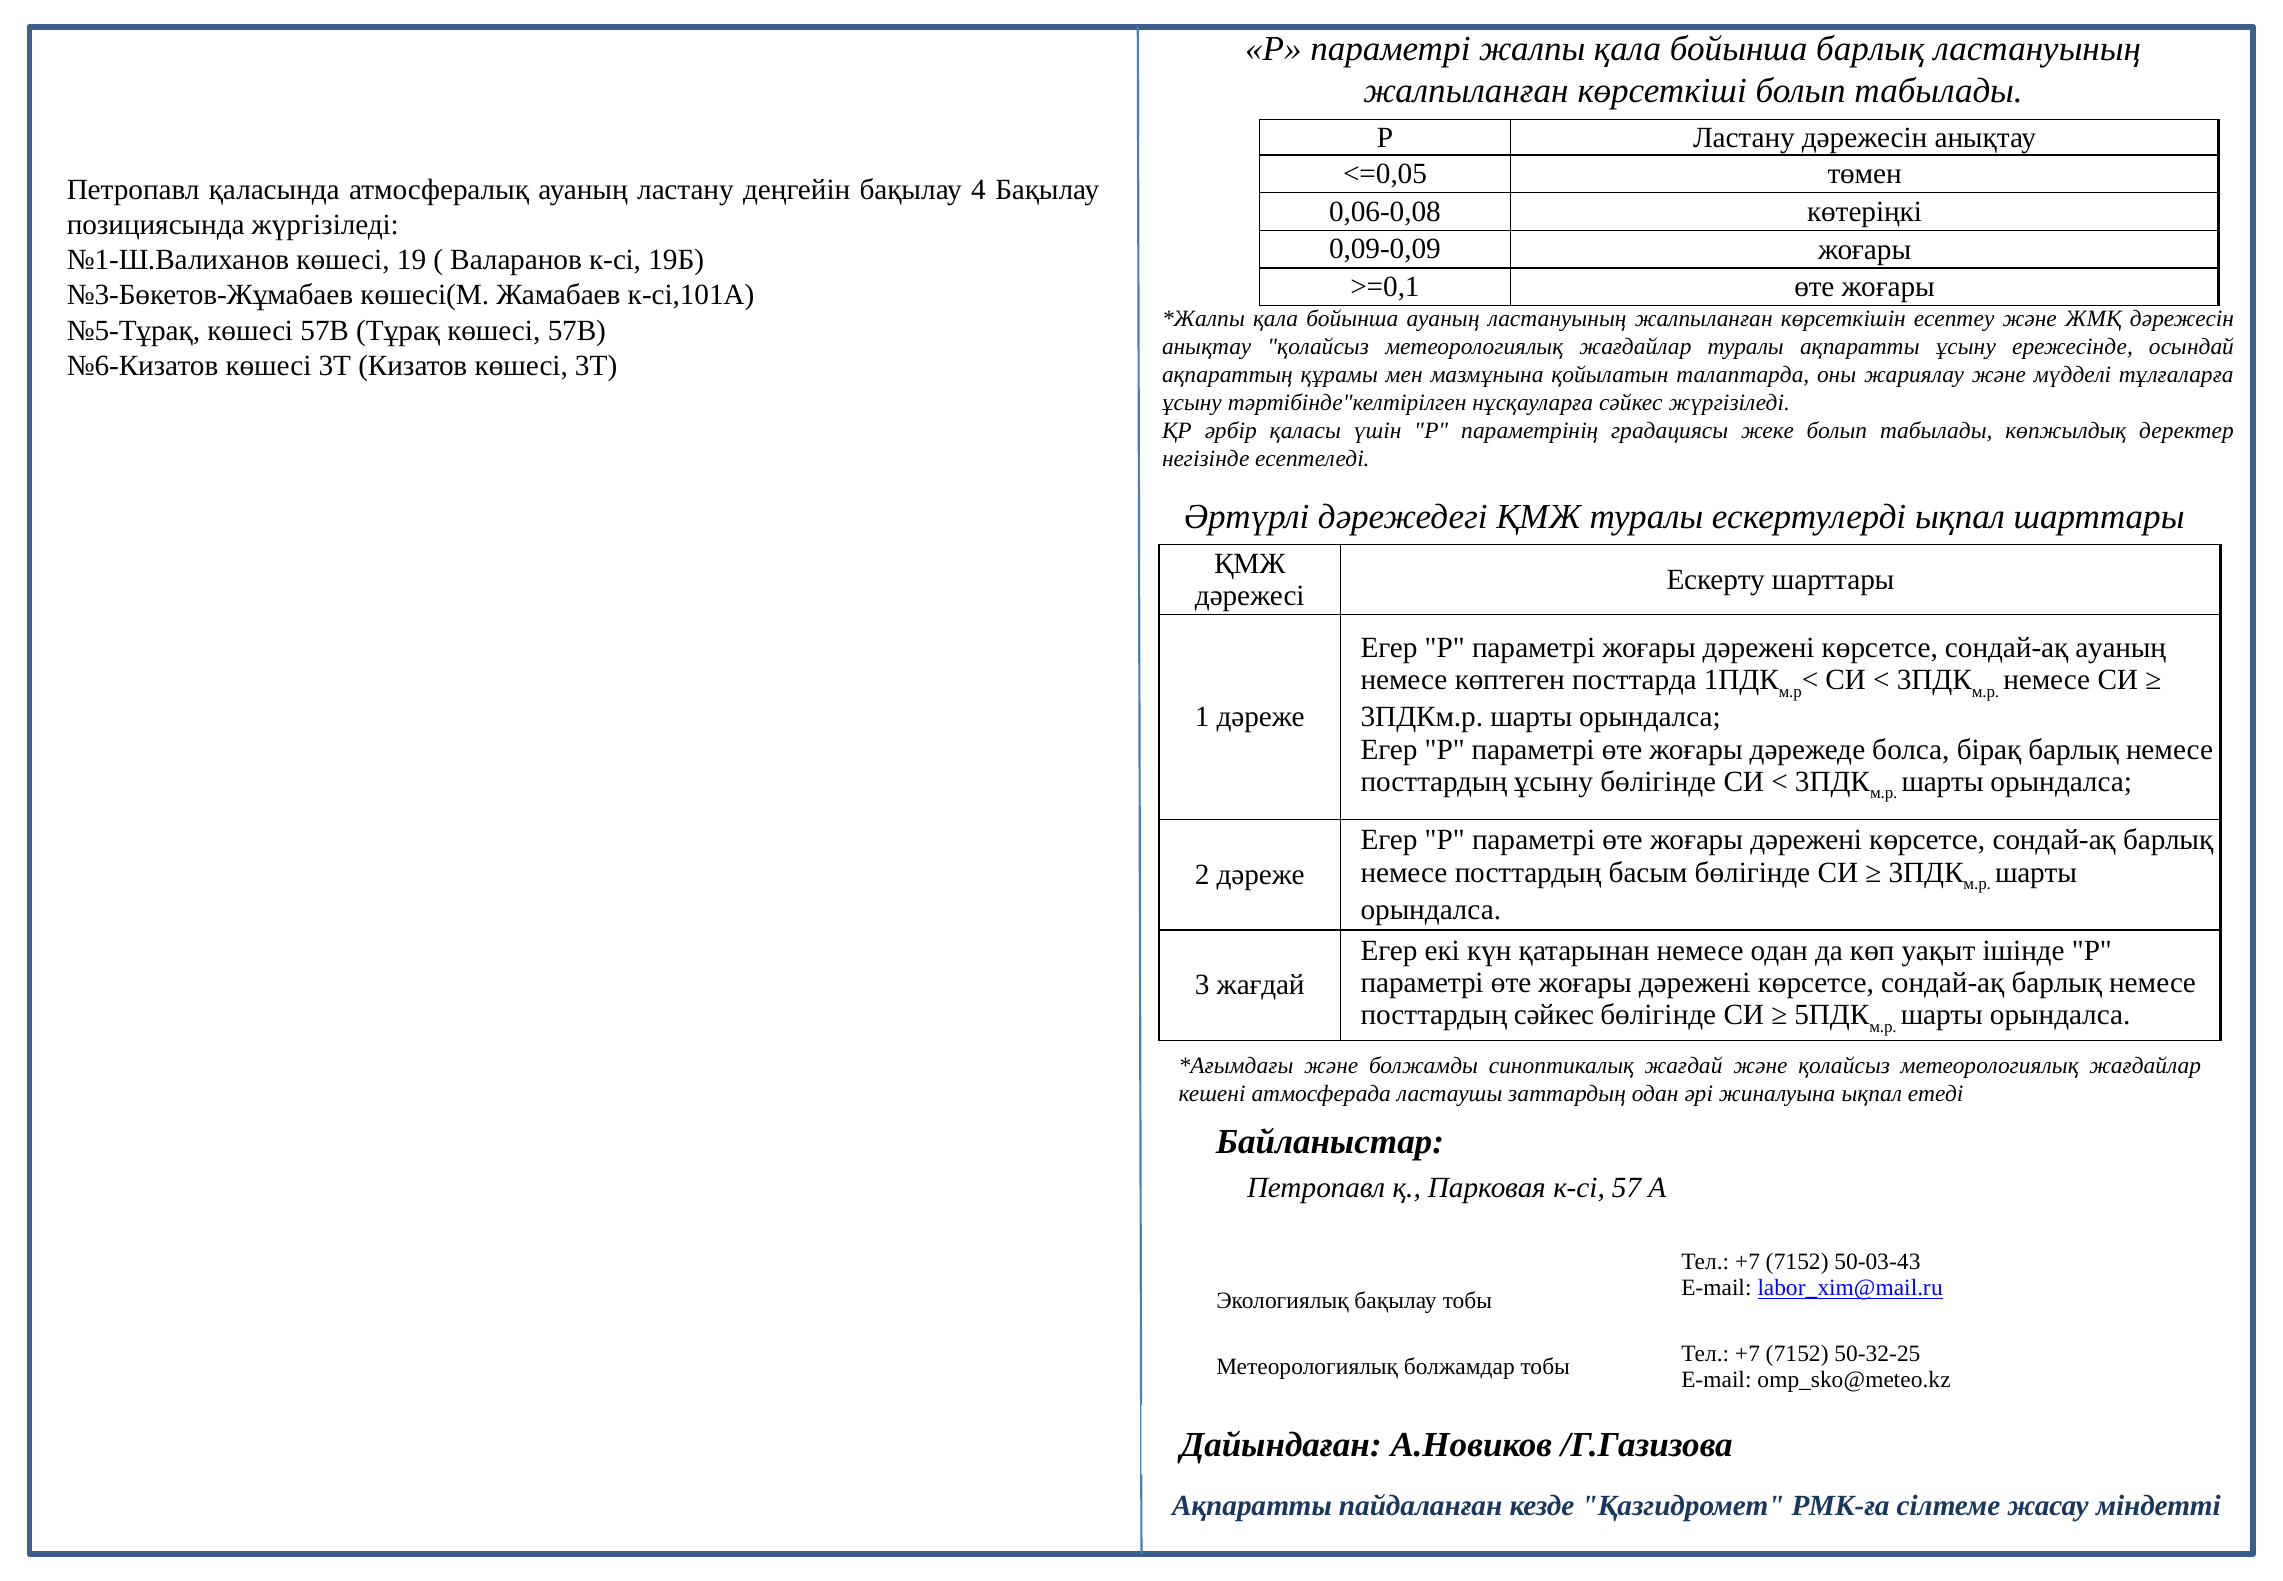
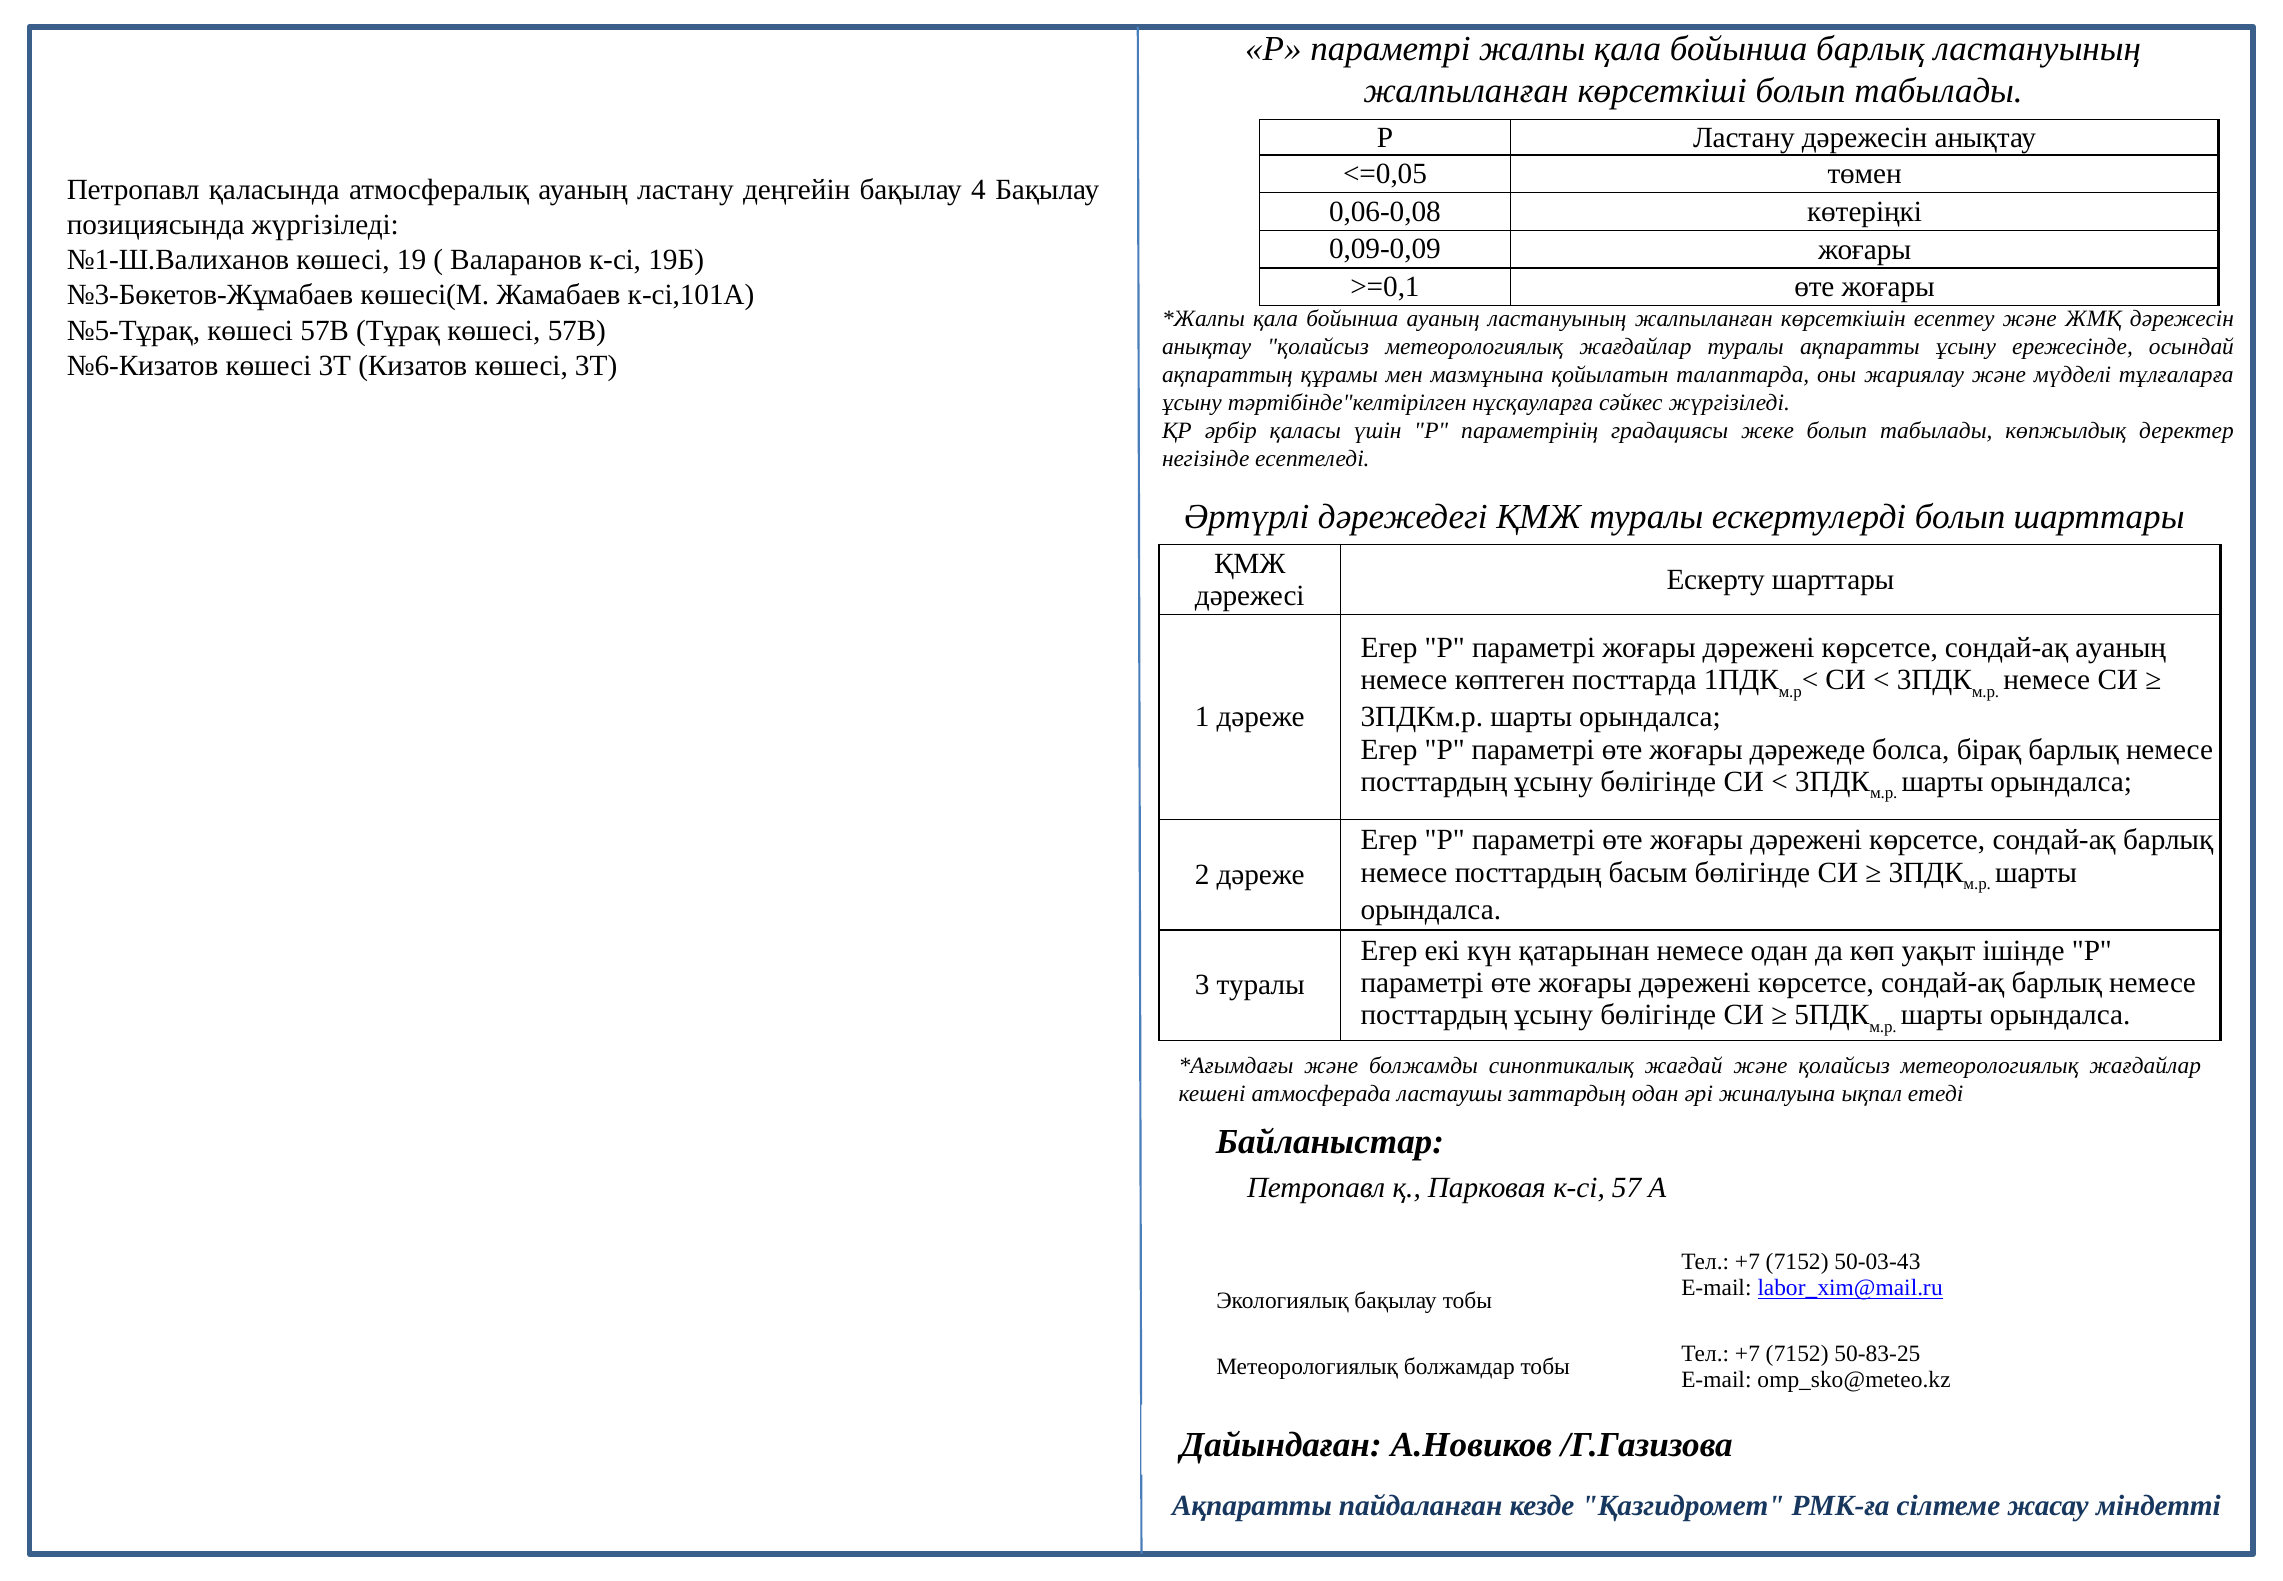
ескертулерді ықпал: ықпал -> болып (1960, 517)
3 жағдай: жағдай -> туралы (1261, 985)
сәйкес: сәйкес -> ұсыну (1554, 1015)
50-32-25: 50-32-25 -> 50-83-25 (1877, 1353)
